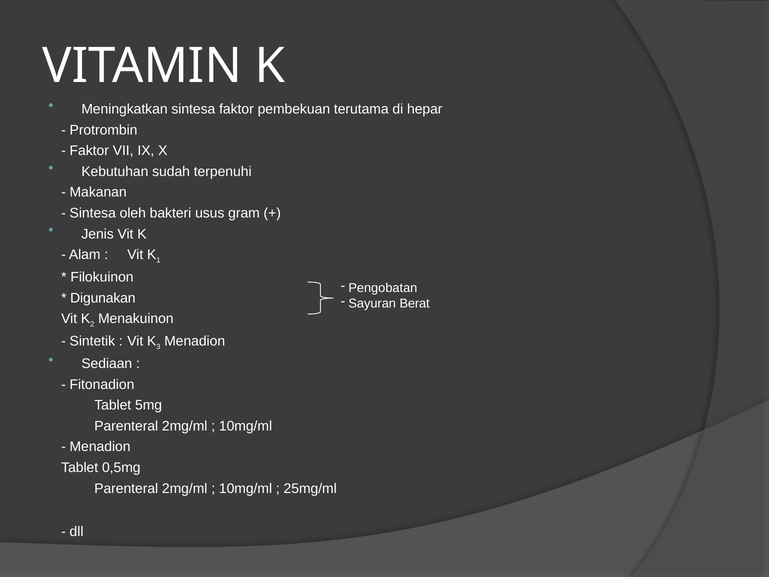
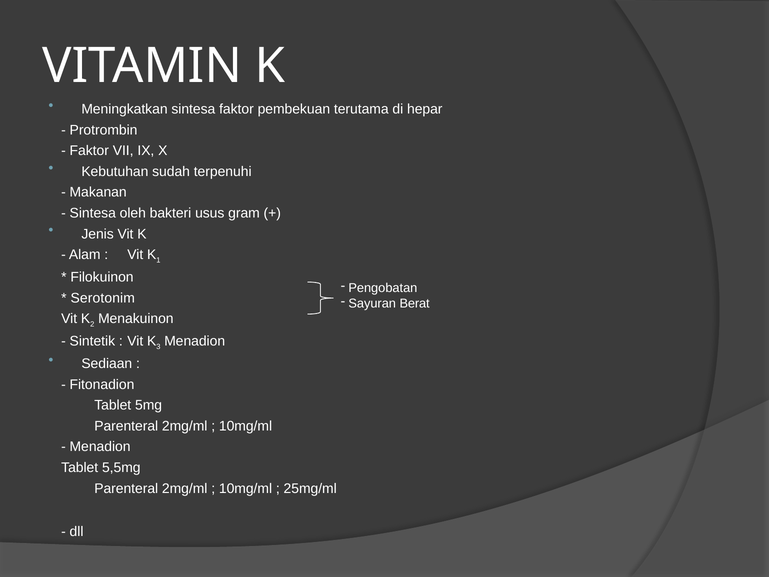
Digunakan: Digunakan -> Serotonim (103, 298)
0,5mg: 0,5mg -> 5,5mg (121, 467)
